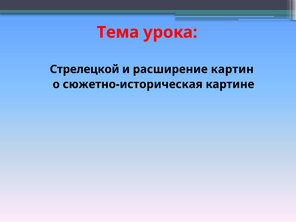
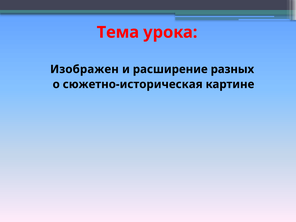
Стрелецкой: Стрелецкой -> Изображен (84, 69)
картин: картин -> разных (232, 69)
